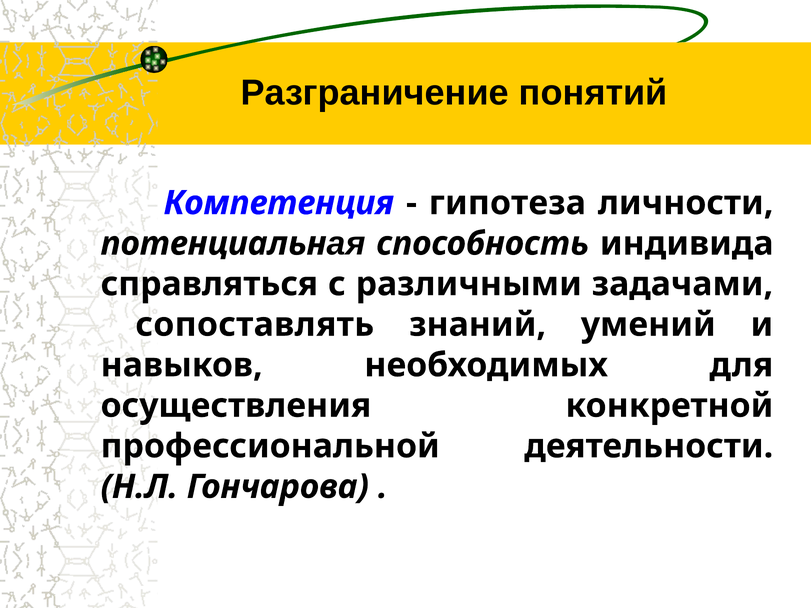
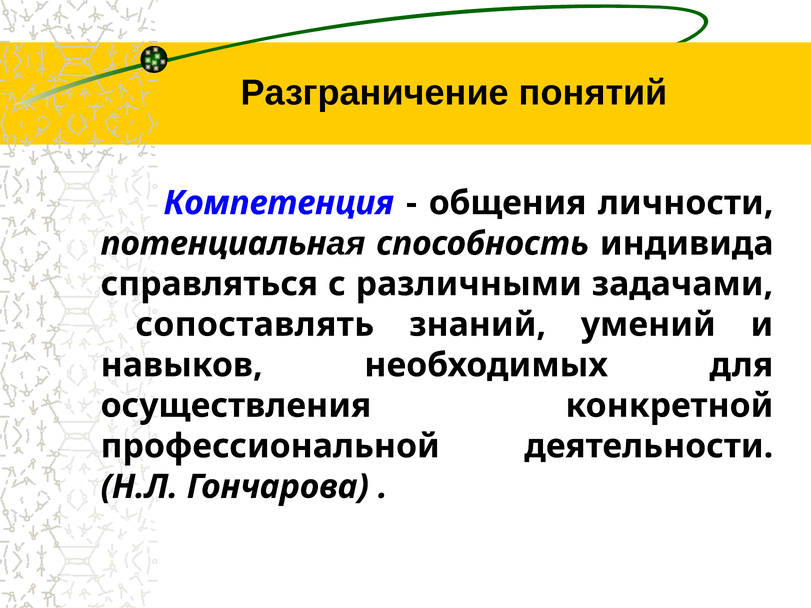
гипотеза: гипотеза -> общения (508, 203)
